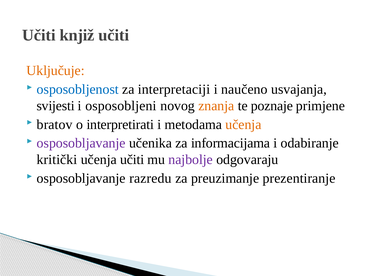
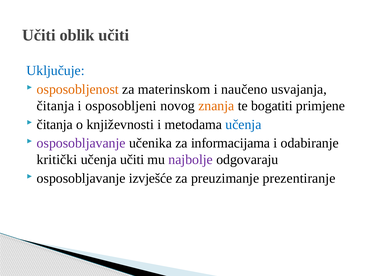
knjiž: knjiž -> oblik (77, 35)
Uključuje colour: orange -> blue (56, 71)
osposobljenost colour: blue -> orange (78, 89)
interpretaciji: interpretaciji -> materinskom (174, 89)
svijesti: svijesti -> čitanja (55, 106)
poznaje: poznaje -> bogatiti (272, 106)
bratov: bratov -> čitanja (55, 124)
interpretirati: interpretirati -> književnosti (120, 124)
učenja colour: orange -> blue (243, 124)
razredu: razredu -> izvješće (151, 178)
